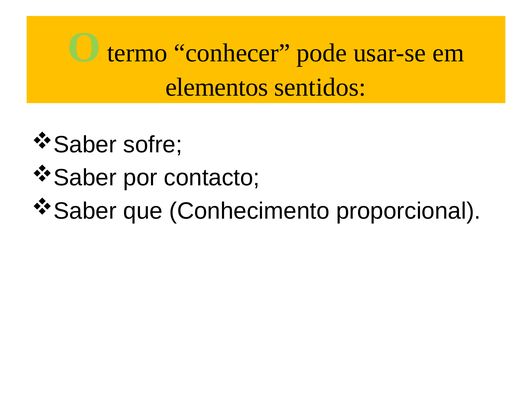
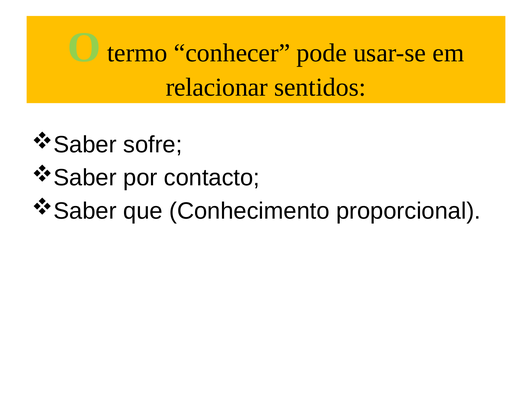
elementos: elementos -> relacionar (217, 87)
